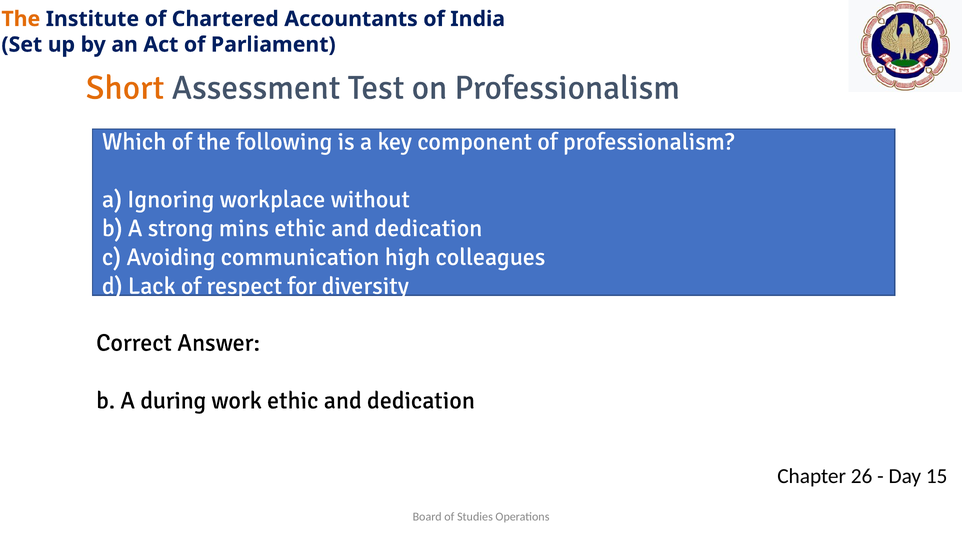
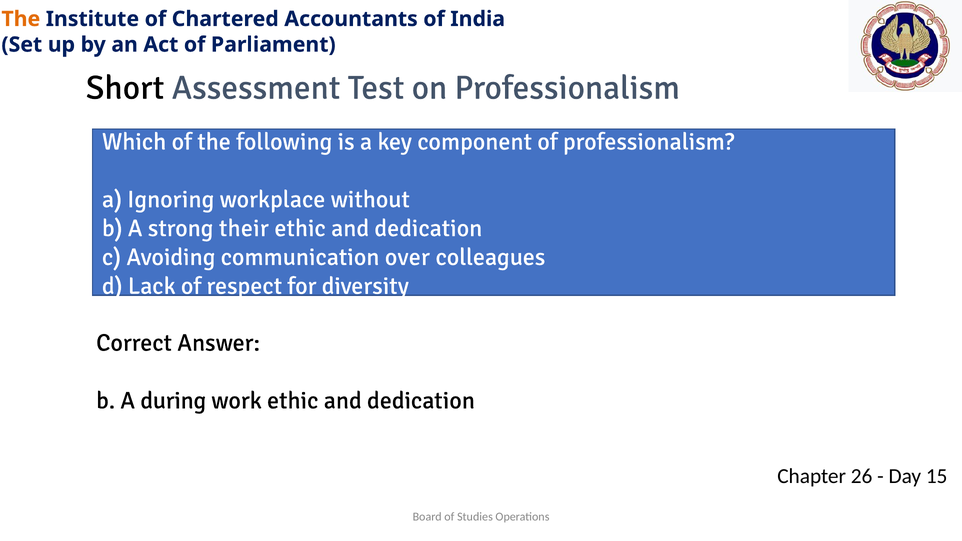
Short colour: orange -> black (125, 88)
mins: mins -> their (244, 228)
high: high -> over (407, 257)
